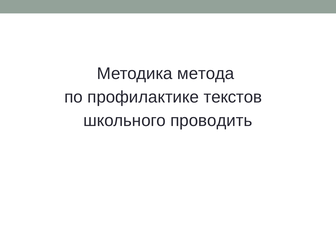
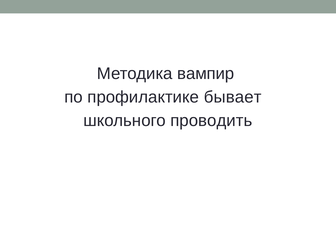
метода: метода -> вампир (206, 74)
текстов: текстов -> бывает (233, 97)
